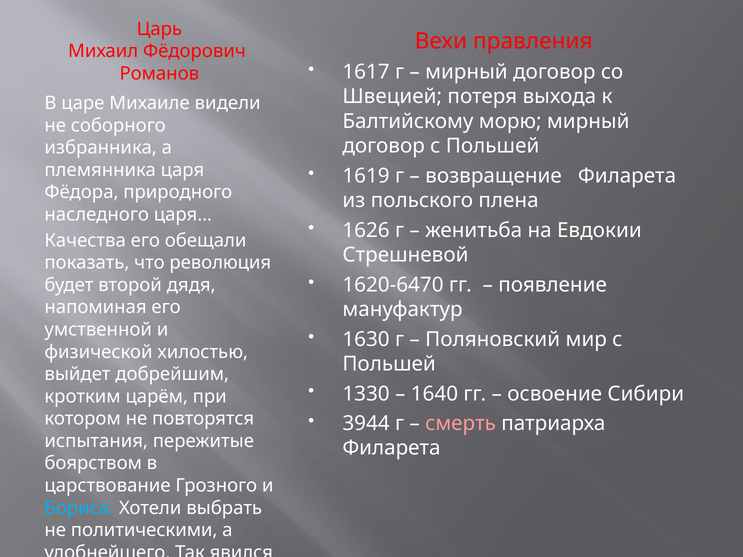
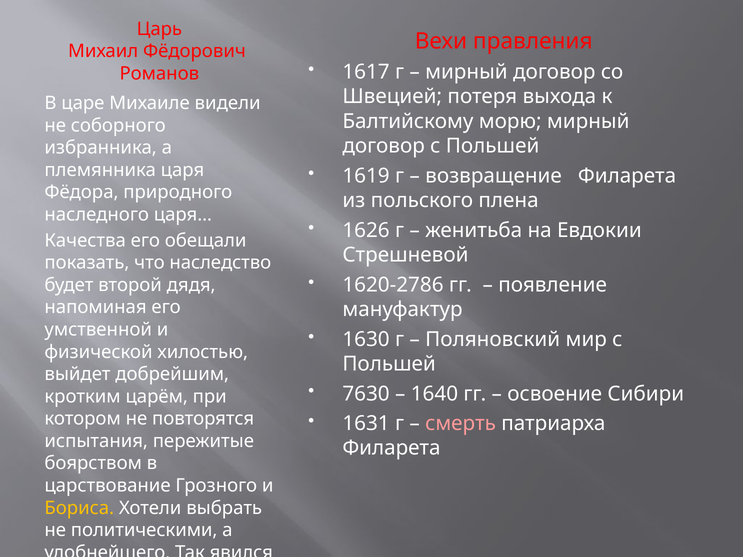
революция: революция -> наследство (220, 263)
1620-6470: 1620-6470 -> 1620-2786 (393, 285)
1330: 1330 -> 7630 (366, 394)
3944: 3944 -> 1631 (366, 424)
Бориса colour: light blue -> yellow (79, 508)
